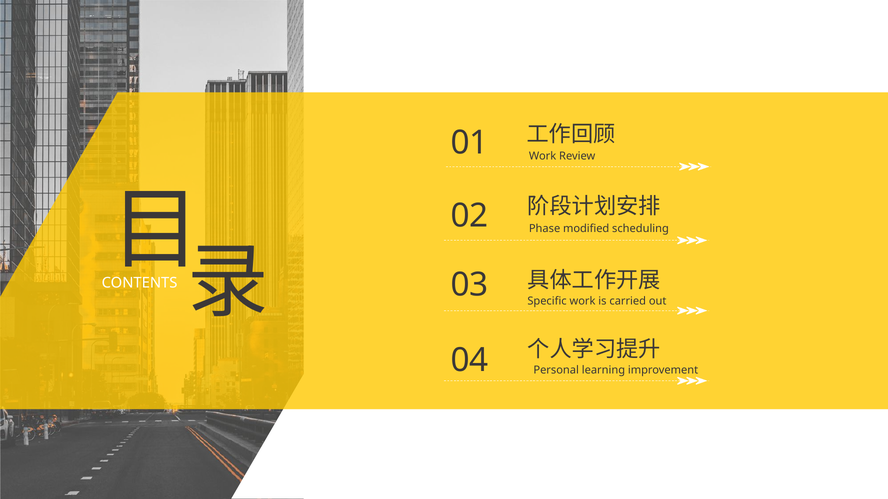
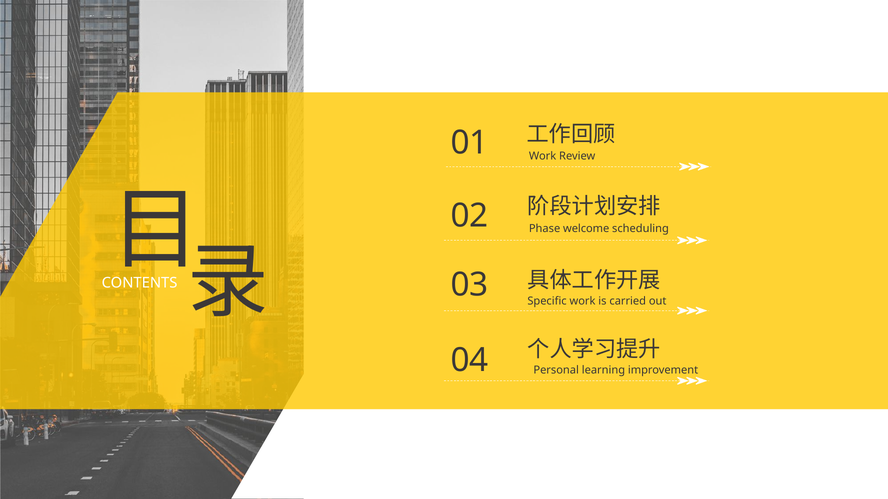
modified: modified -> welcome (586, 229)
